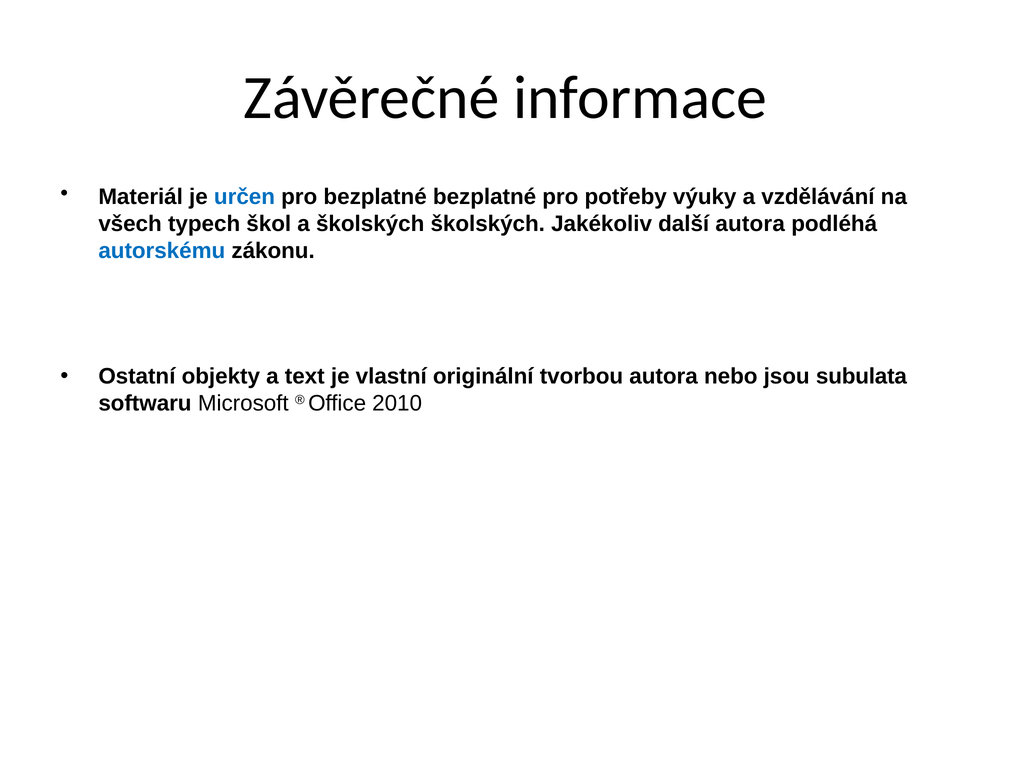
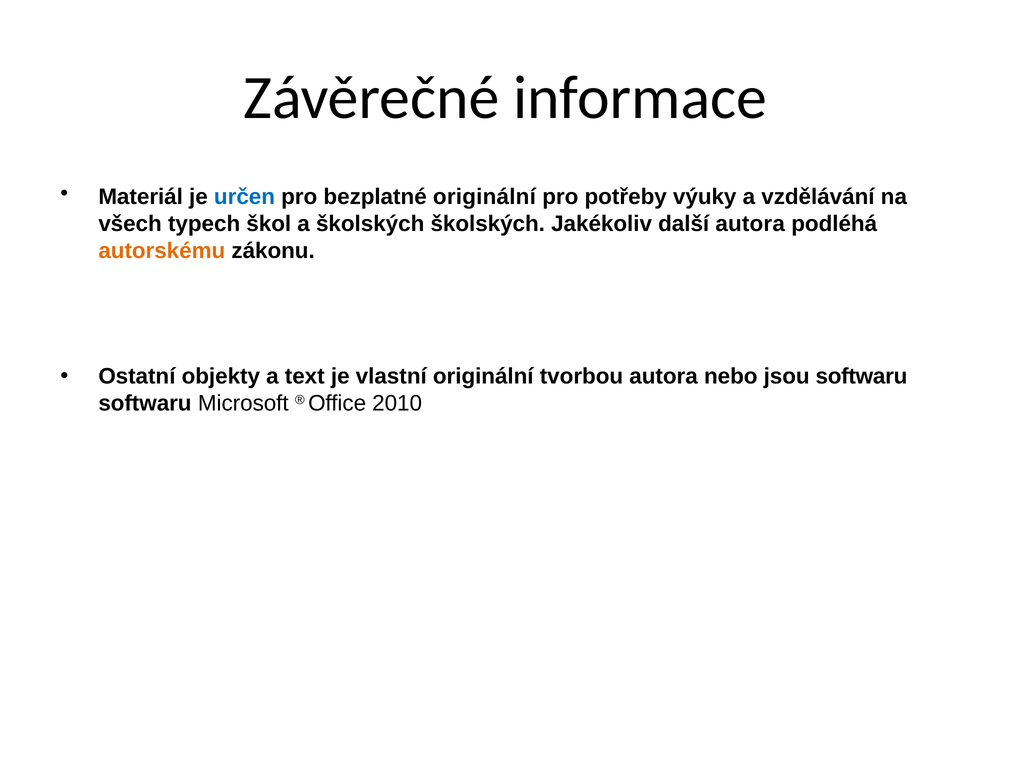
bezplatné bezplatné: bezplatné -> originální (484, 197)
autorskému colour: blue -> orange (162, 251)
jsou subulata: subulata -> softwaru (861, 377)
